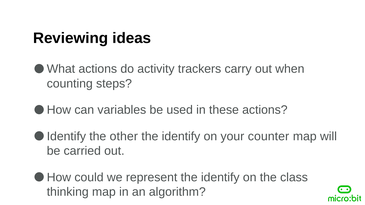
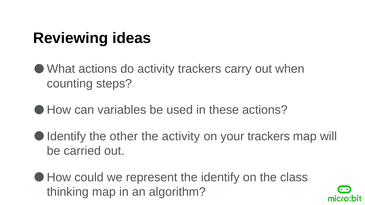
identify: identify -> activity (181, 137)
your counter: counter -> trackers (269, 137)
